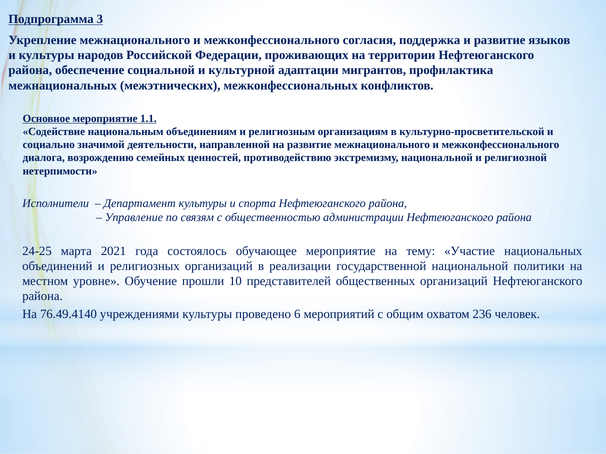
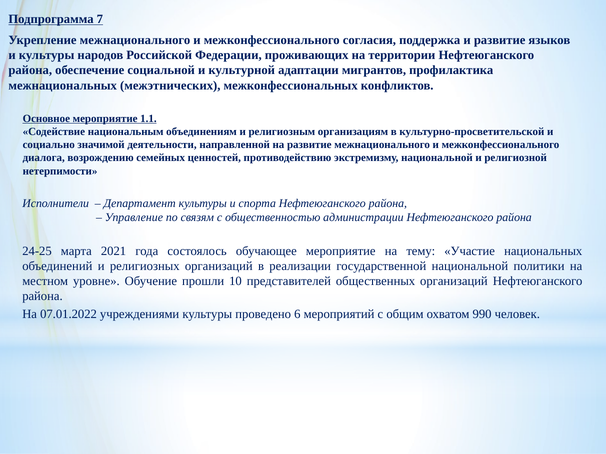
3: 3 -> 7 (100, 19)
76.49.4140: 76.49.4140 -> 07.01.2022 (69, 314)
236: 236 -> 990 (482, 314)
